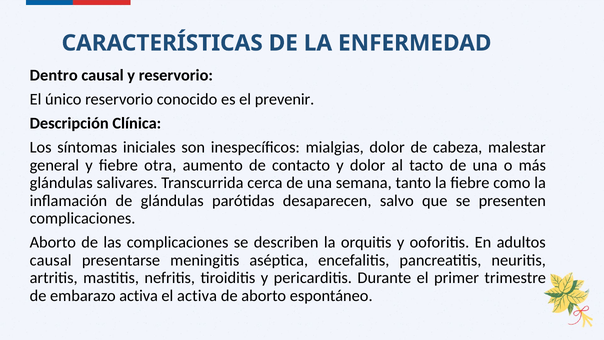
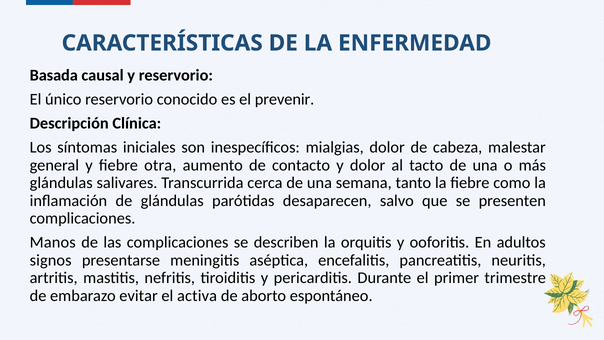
Dentro: Dentro -> Basada (54, 75)
Aborto: Aborto -> Manos (53, 242)
causal: causal -> signos (51, 260)
embarazo activa: activa -> evitar (139, 295)
